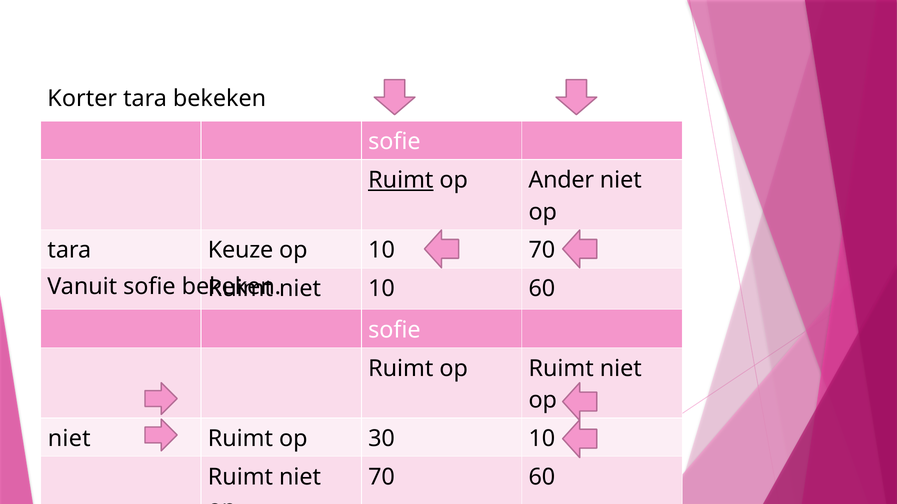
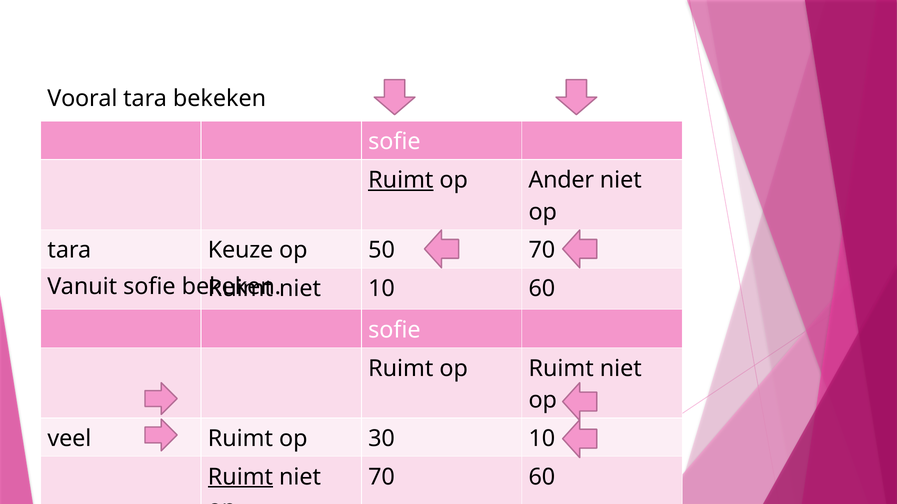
Korter: Korter -> Vooral (82, 99)
10: 10 -> 50 (382, 251)
niet: niet -> veel (69, 439)
Ruimt underline: none -> present (240, 477)
